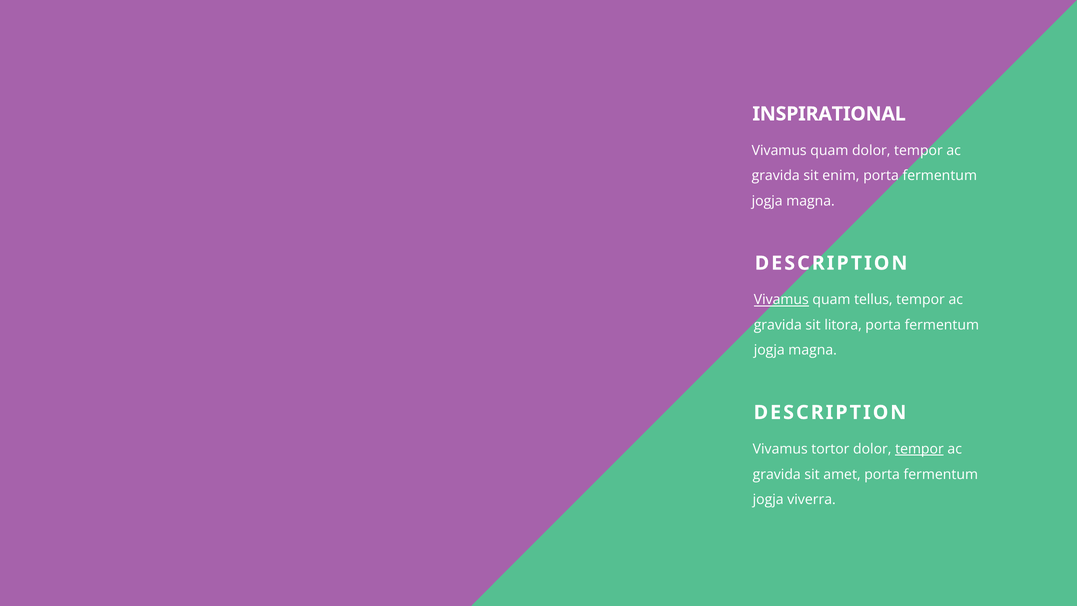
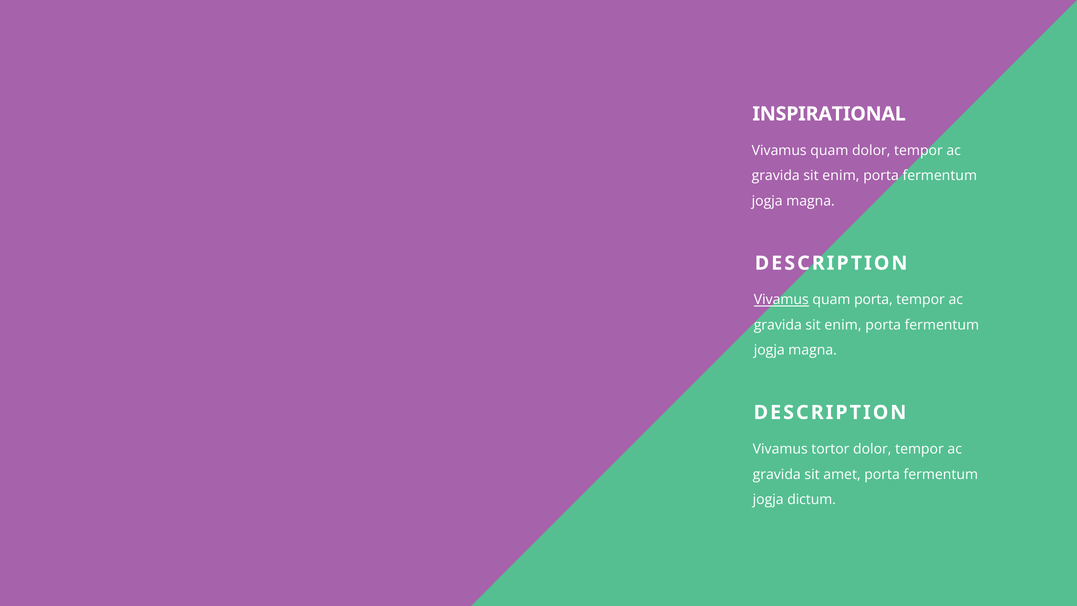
quam tellus: tellus -> porta (873, 300)
litora: litora -> enim (843, 325)
tempor underline: present -> none (919, 449)
viverra: viverra -> dictum (812, 499)
